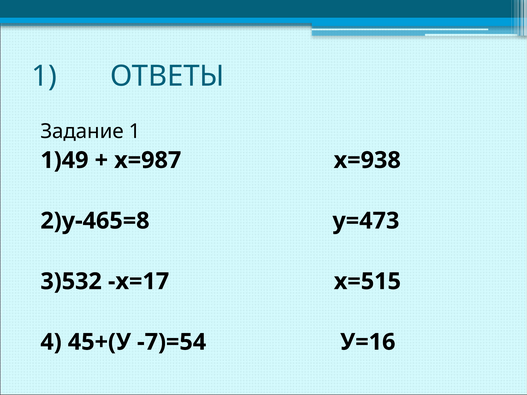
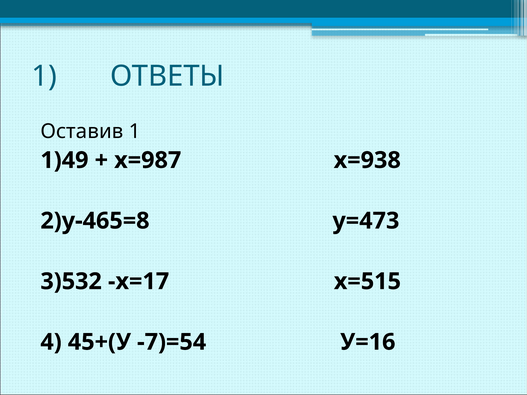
Задание: Задание -> Оставив (82, 132)
